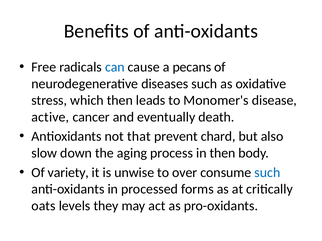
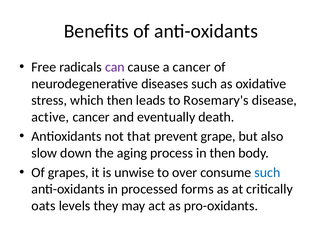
can colour: blue -> purple (115, 67)
a pecans: pecans -> cancer (192, 67)
Monomer's: Monomer's -> Rosemary's (216, 101)
chard: chard -> grape (218, 137)
variety: variety -> grapes (68, 173)
